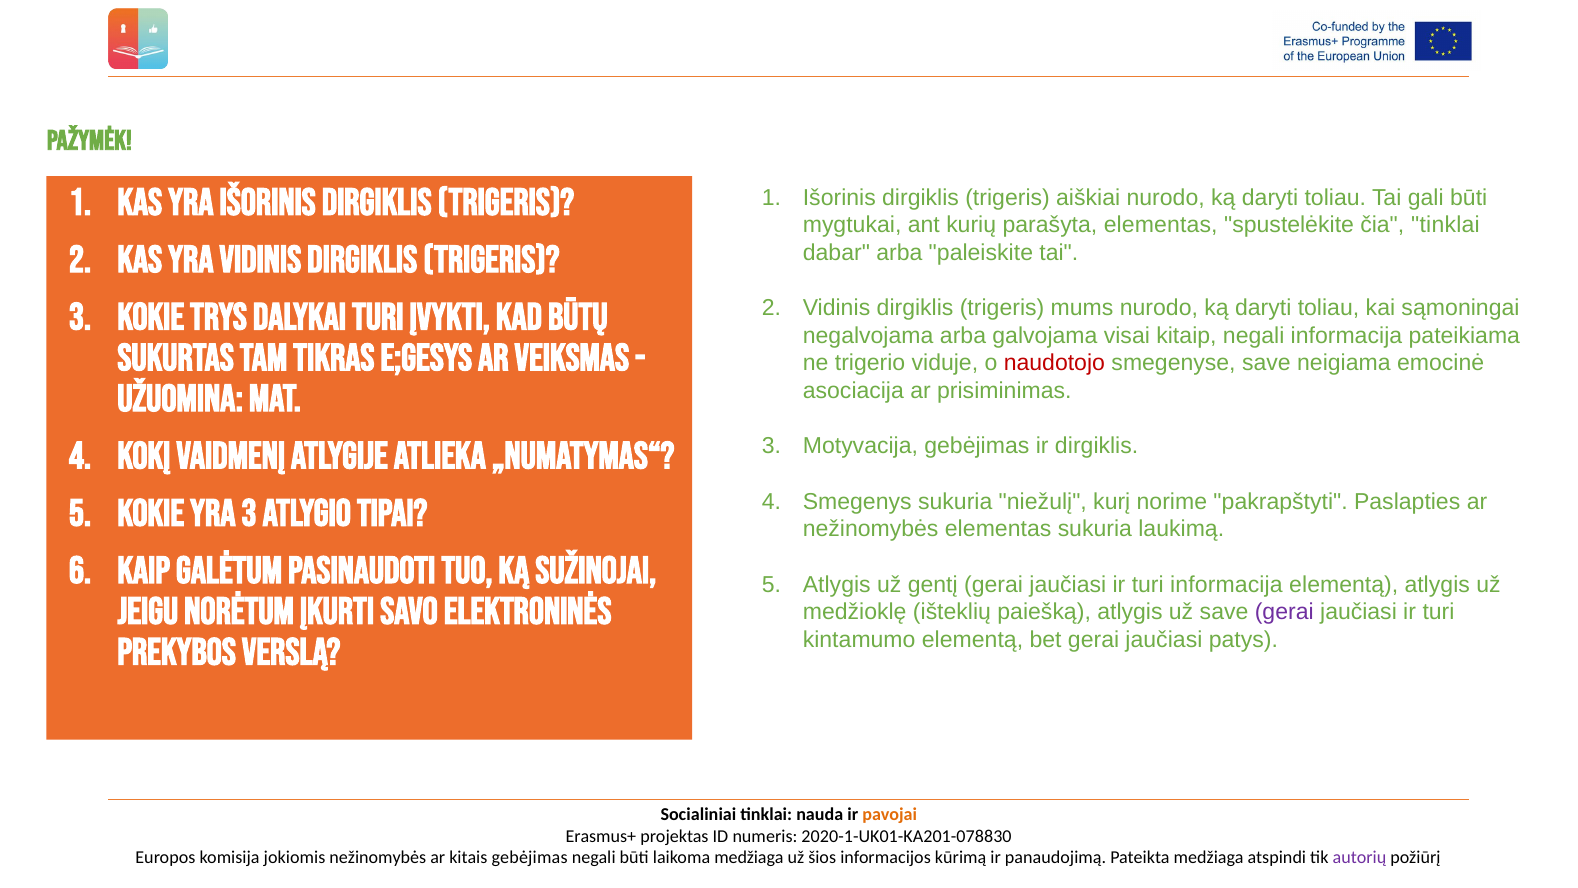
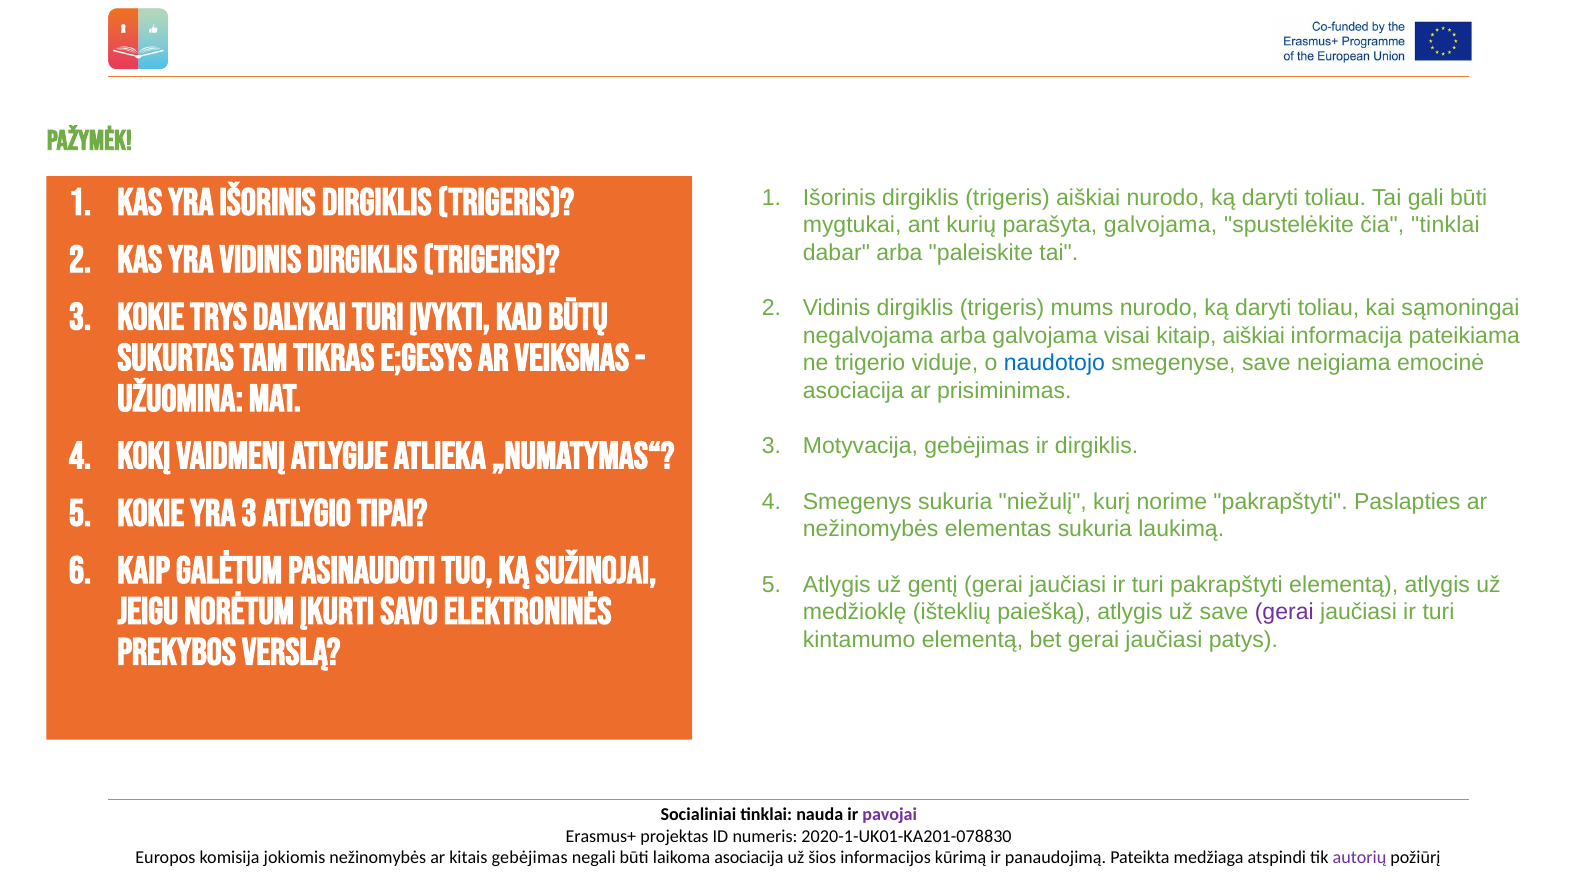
parašyta elementas: elementas -> galvojama (1161, 225)
kitaip negali: negali -> aiškiai (1254, 336)
naudotojo colour: red -> blue (1054, 363)
turi informacija: informacija -> pakrapštyti (1226, 584)
pavojai colour: orange -> purple (890, 814)
laikoma medžiaga: medžiaga -> asociacija (749, 857)
